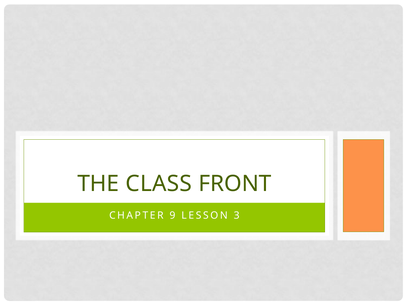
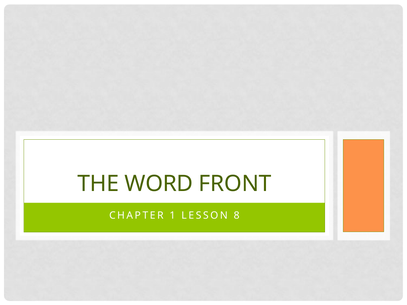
CLASS: CLASS -> WORD (159, 184)
9: 9 -> 1 (172, 216)
3: 3 -> 8 (237, 216)
